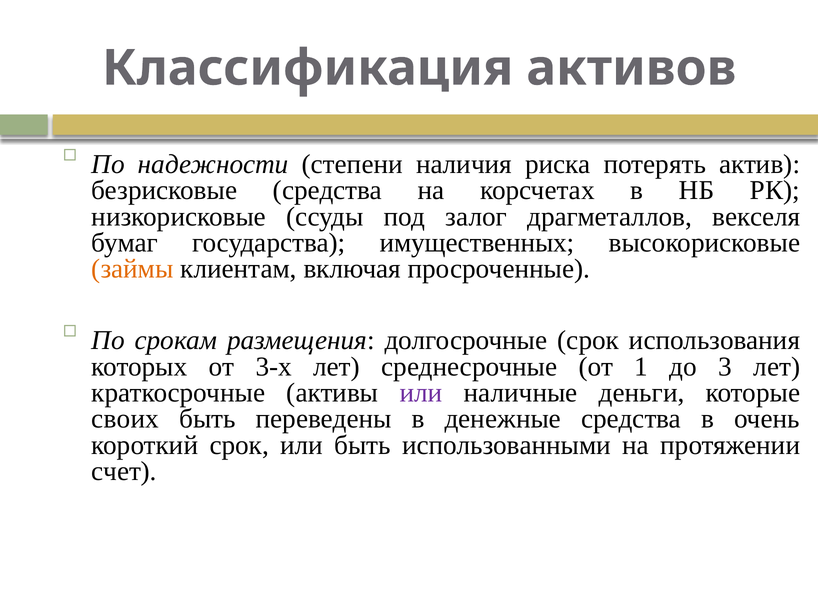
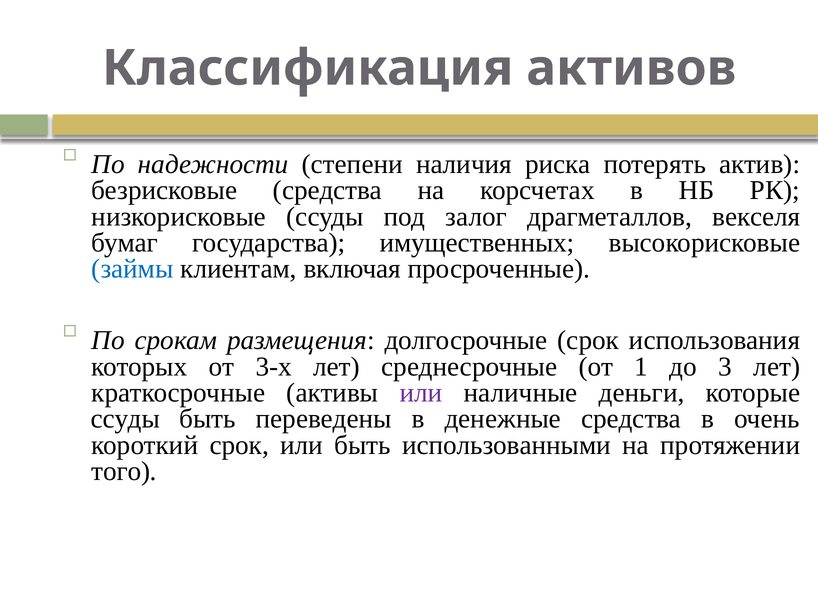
займы colour: orange -> blue (132, 269)
своих: своих -> ссуды (125, 419)
счет: счет -> того (124, 472)
